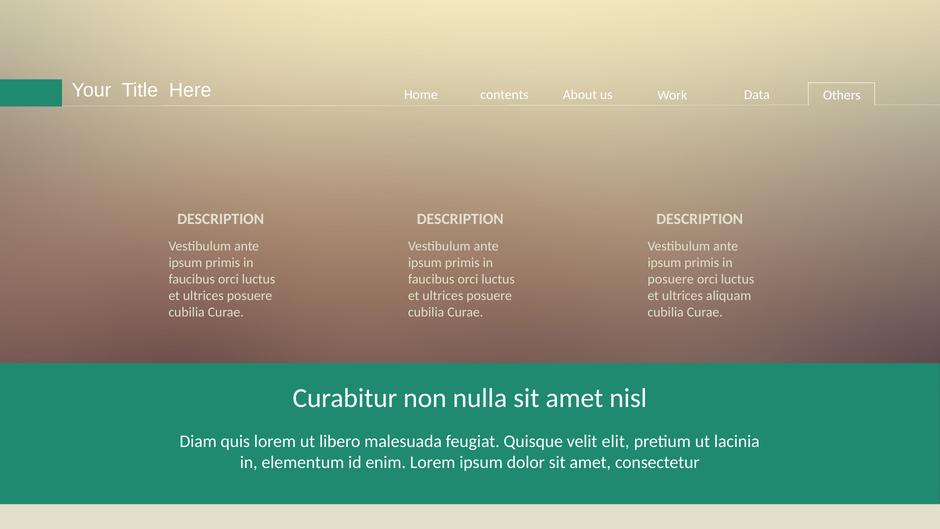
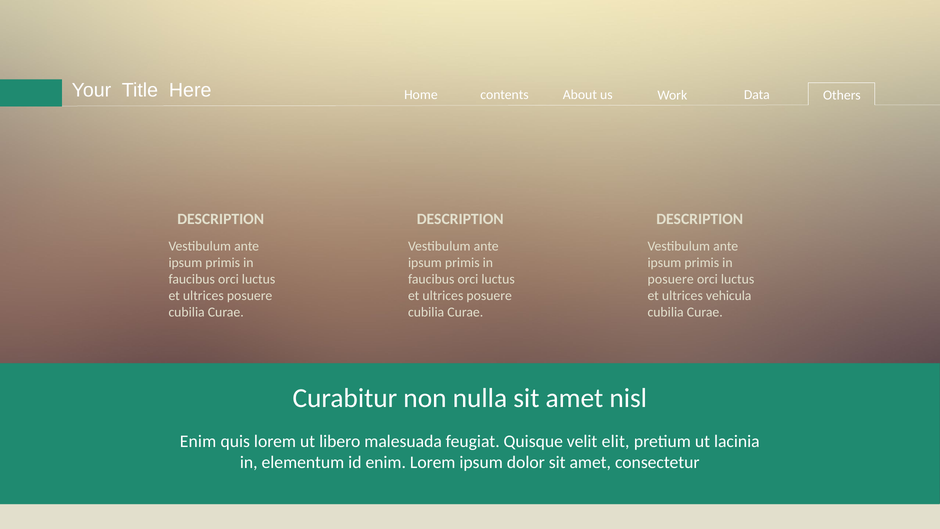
aliquam: aliquam -> vehicula (729, 295)
Diam: Diam -> Enim (198, 441)
